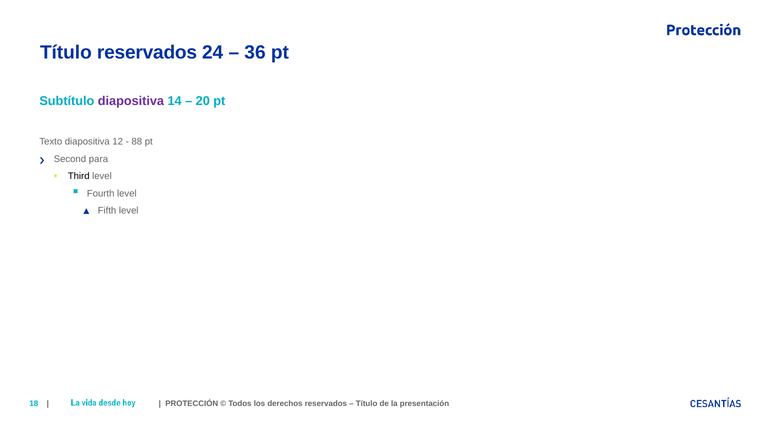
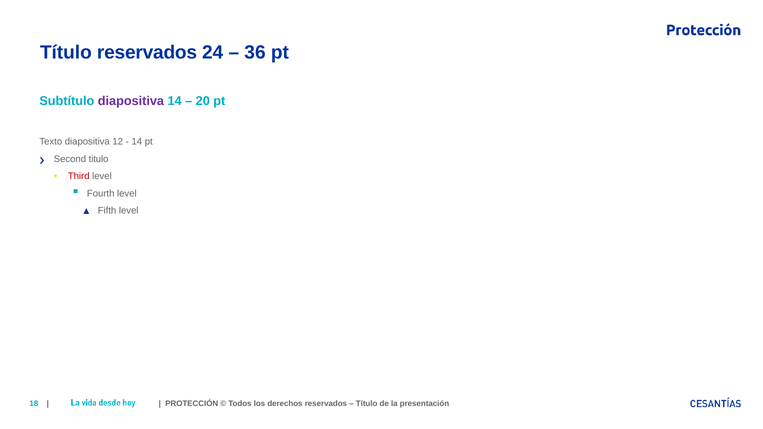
88: 88 -> 14 (137, 142)
para: para -> titulo (99, 159)
Third colour: black -> red (79, 176)
